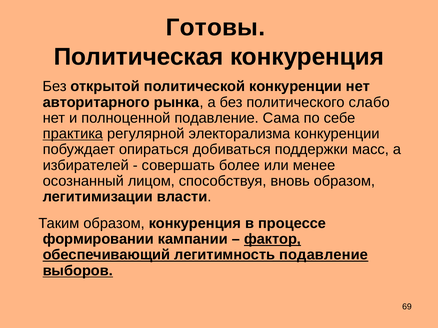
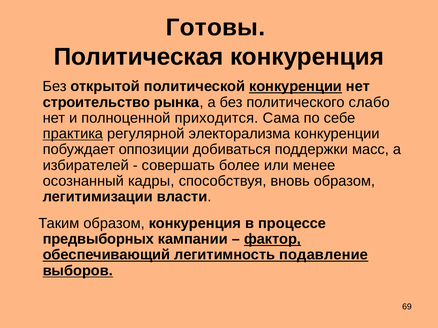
конкуренции underline: none -> present (296, 87)
авторитарного: авторитарного -> строительство (96, 102)
полноценной подавление: подавление -> приходится (216, 118)
опираться: опираться -> оппозиции (154, 150)
лицом: лицом -> кадры (151, 181)
формировании: формировании -> предвыборных (98, 239)
